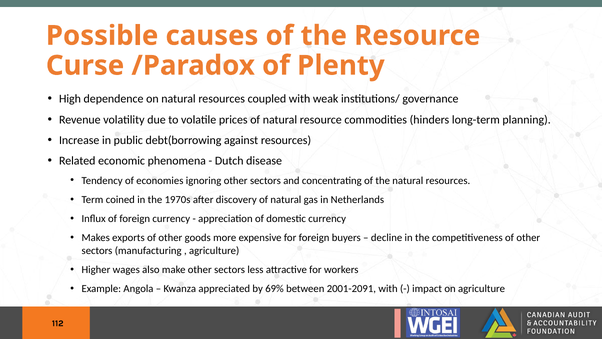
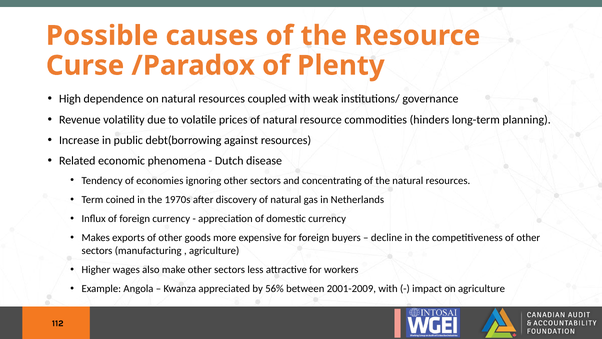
69%: 69% -> 56% (274, 289)
2001-2091: 2001-2091 -> 2001-2009 (351, 289)
